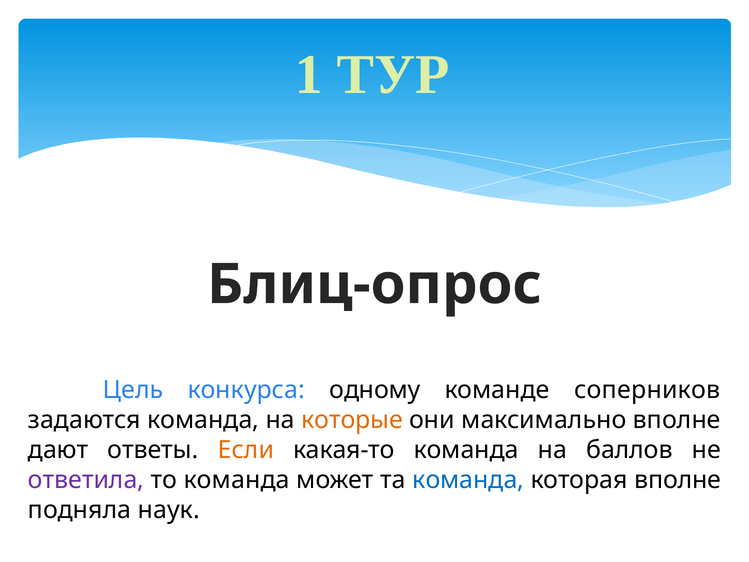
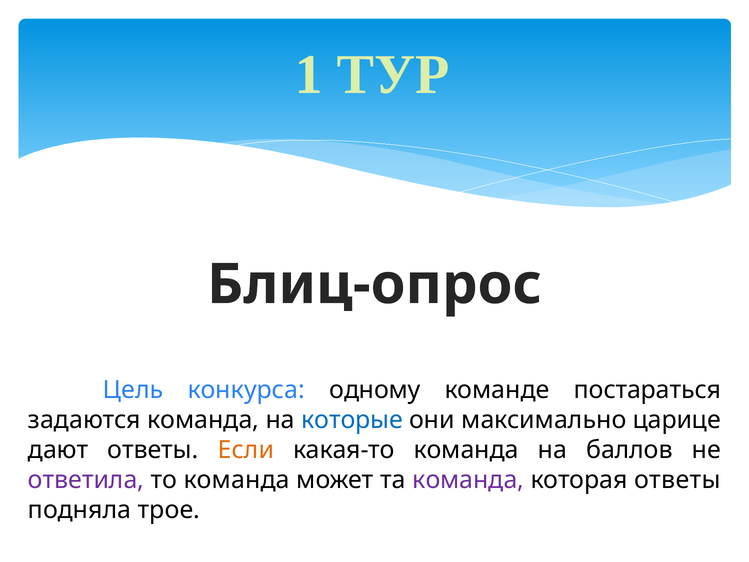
соперников: соперников -> постараться (648, 390)
которые colour: orange -> blue (352, 420)
максимально вполне: вполне -> царице (677, 420)
команда colour: blue -> purple (468, 480)
которая вполне: вполне -> ответы (677, 480)
наук: наук -> трое (169, 510)
